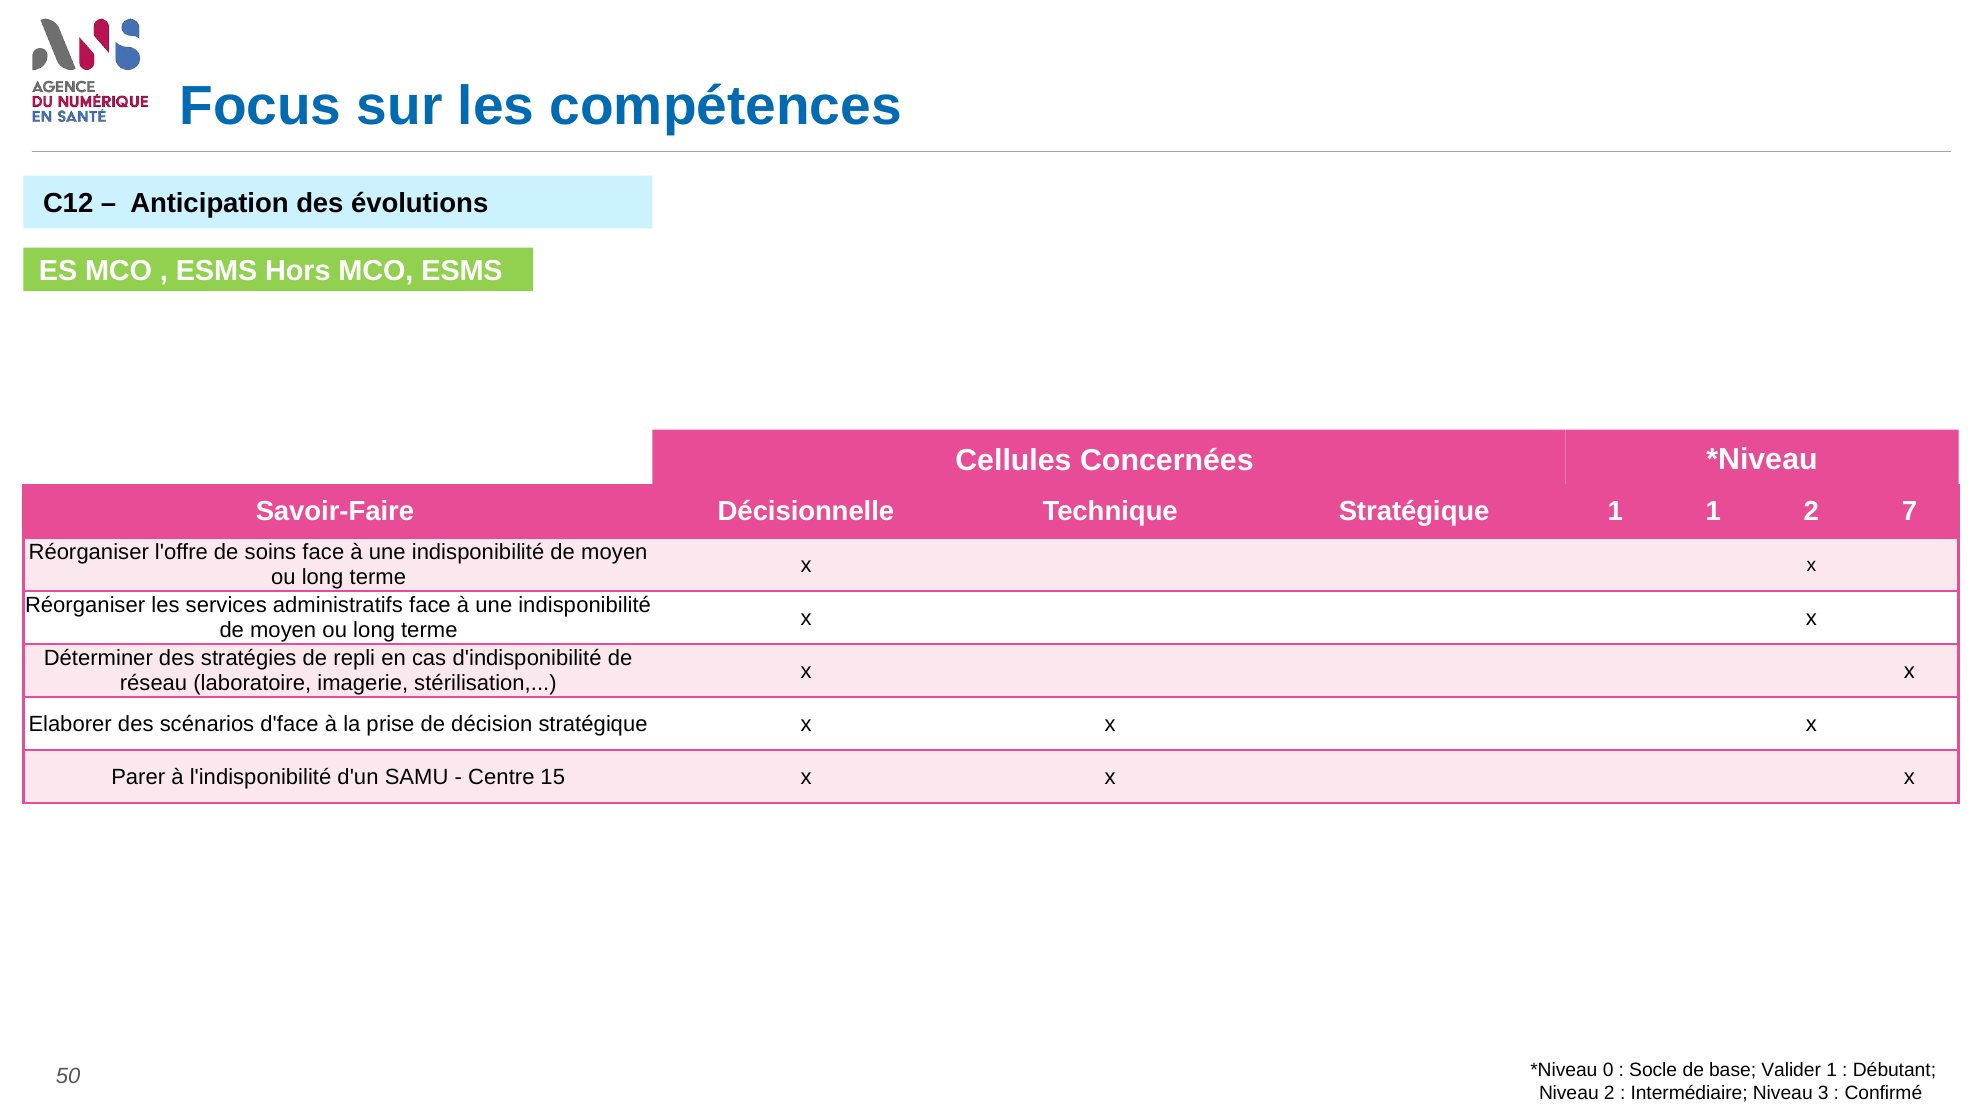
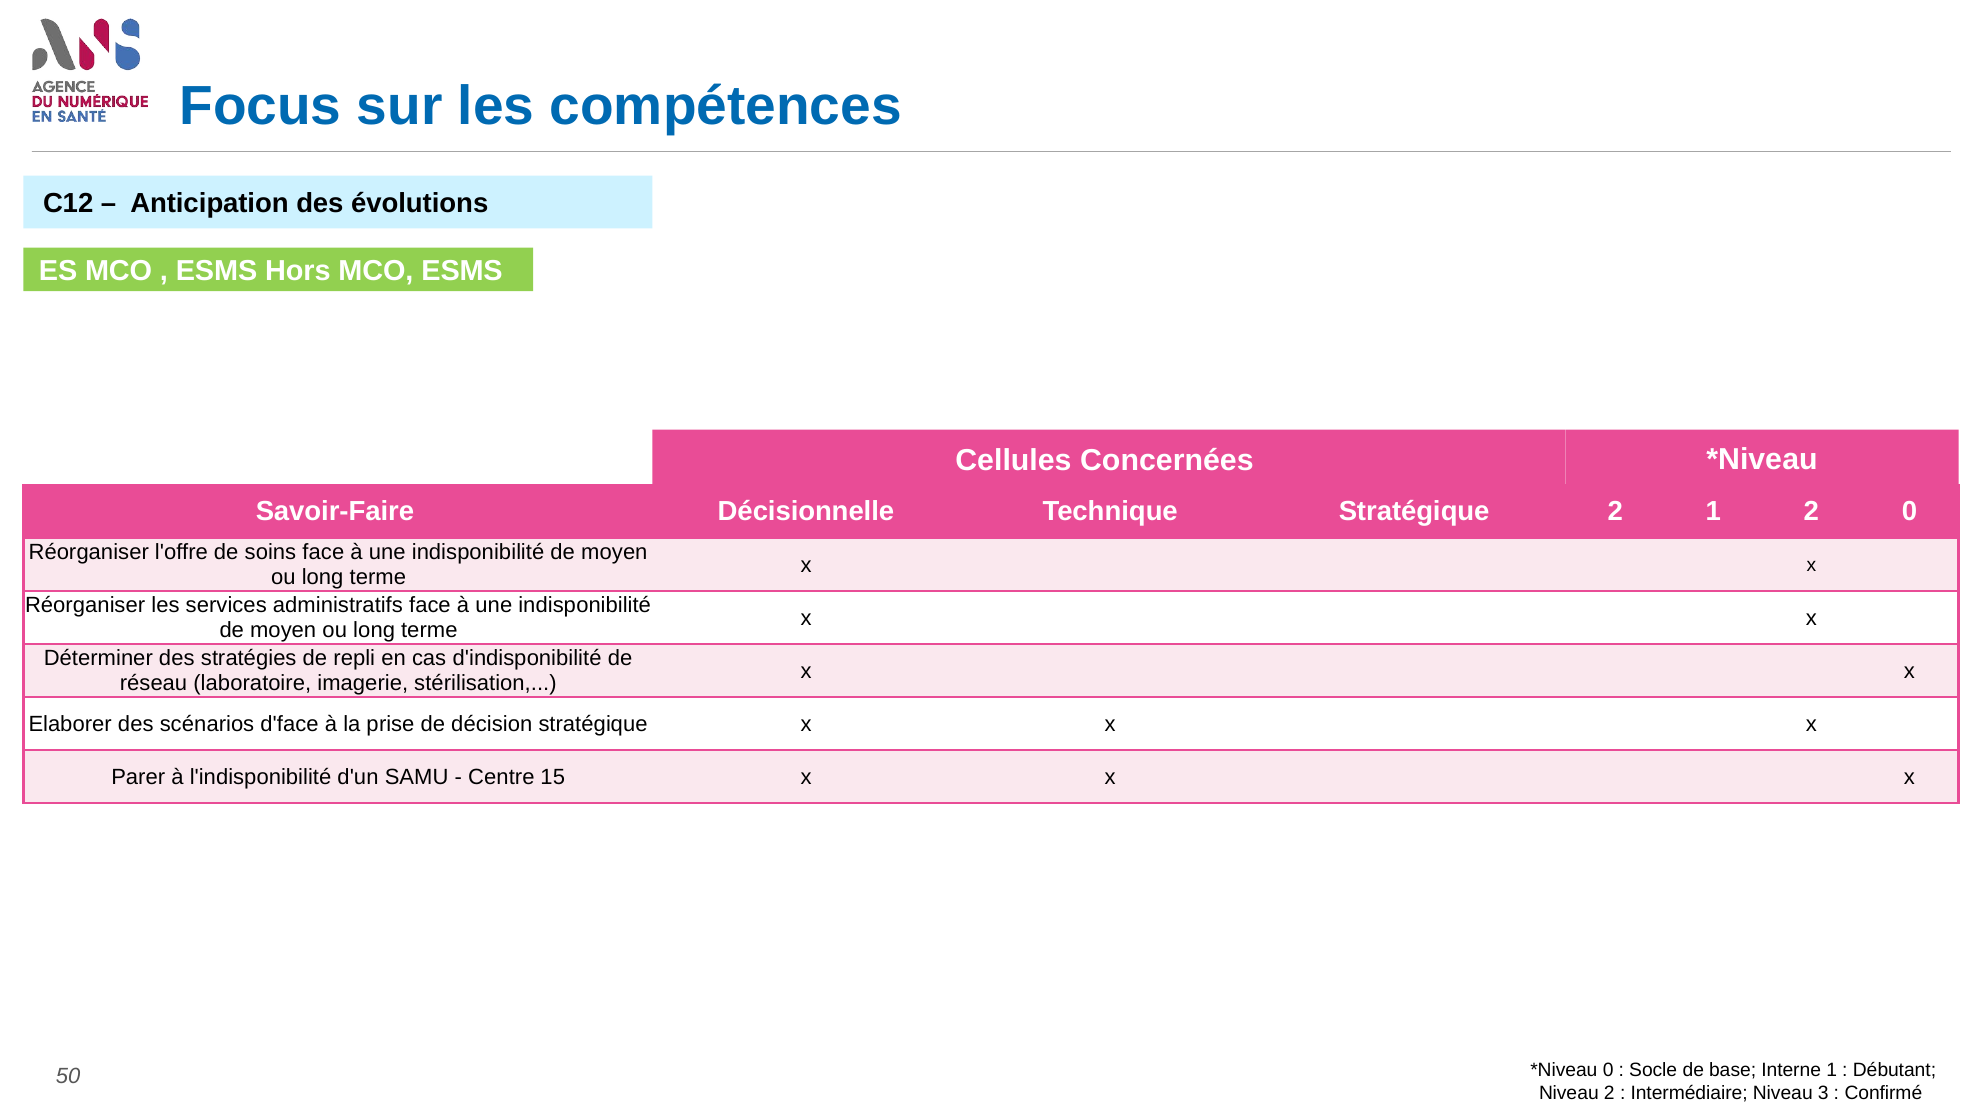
Stratégique 1: 1 -> 2 (1615, 512)
2 7: 7 -> 0 (1909, 512)
Valider: Valider -> Interne (1791, 1070)
